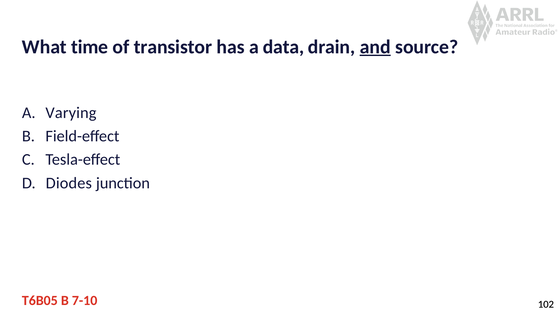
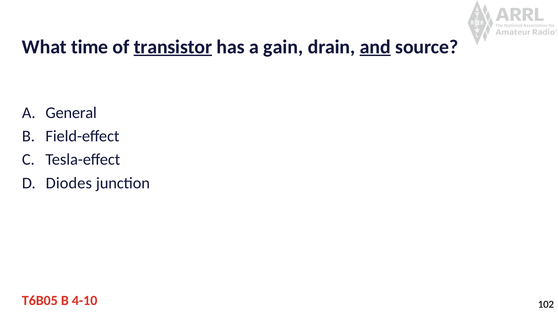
transistor underline: none -> present (173, 47)
data: data -> gain (283, 47)
Varying: Varying -> General (71, 113)
7-10: 7-10 -> 4-10 (85, 301)
